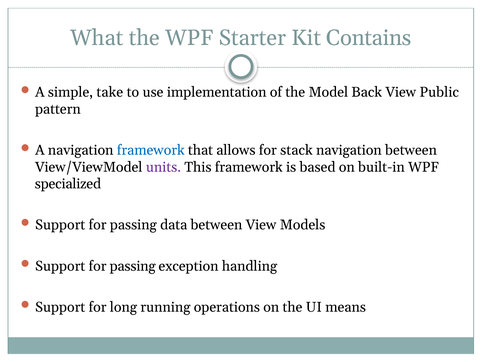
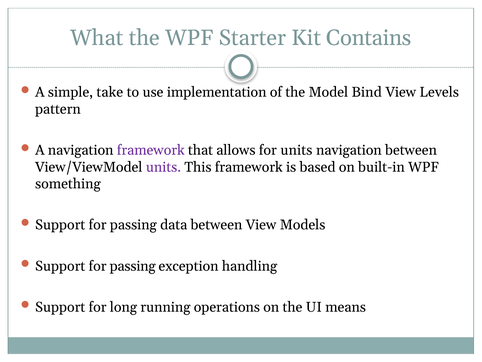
Back: Back -> Bind (367, 92)
Public: Public -> Levels (439, 92)
framework colour: blue -> purple (151, 150)
for stack: stack -> units (296, 150)
specialized: specialized -> something (68, 184)
